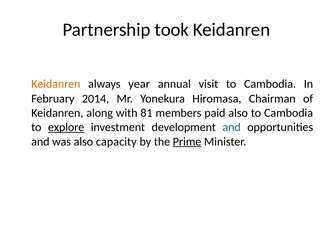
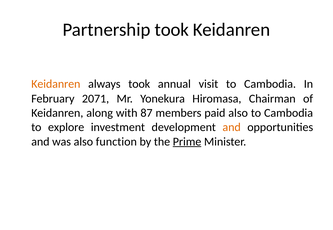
always year: year -> took (139, 84)
2014: 2014 -> 2071 (96, 99)
81: 81 -> 87 (147, 113)
explore underline: present -> none (66, 128)
and colour: blue -> orange (232, 128)
capacity: capacity -> function (116, 142)
